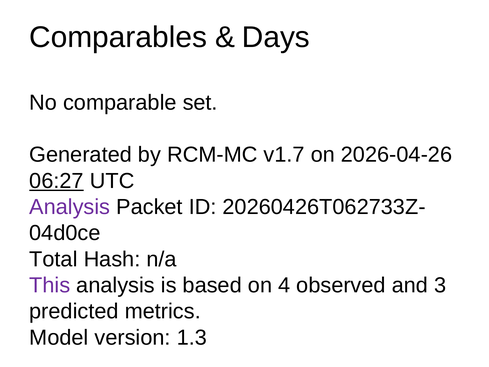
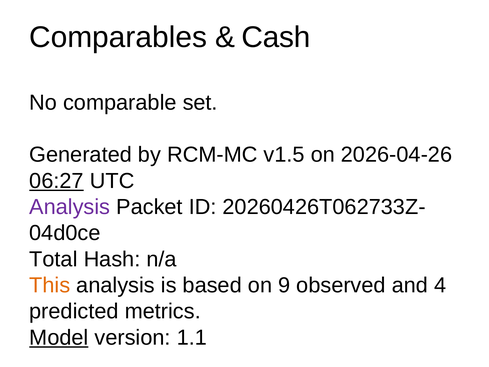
Days: Days -> Cash (276, 37)
v1.7: v1.7 -> v1.5 (284, 155)
This colour: purple -> orange (50, 285)
4: 4 -> 9 (284, 285)
3: 3 -> 4 (440, 285)
Model underline: none -> present (59, 337)
1.3: 1.3 -> 1.1 (192, 337)
